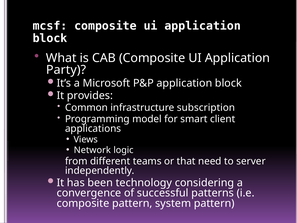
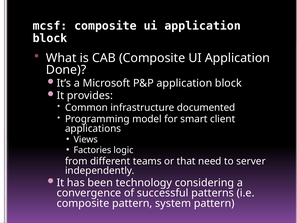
Party: Party -> Done (66, 70)
subscription: subscription -> documented (206, 107)
Network: Network -> Factories (92, 150)
